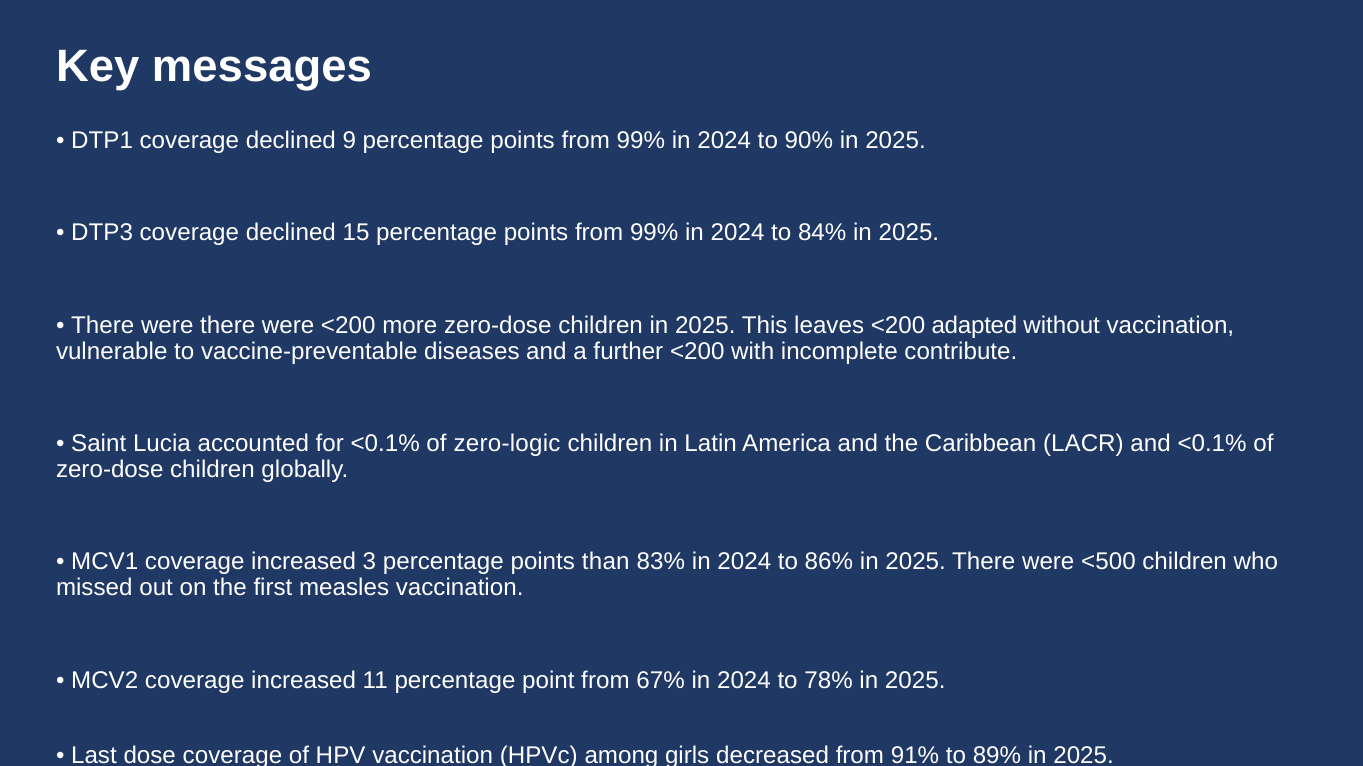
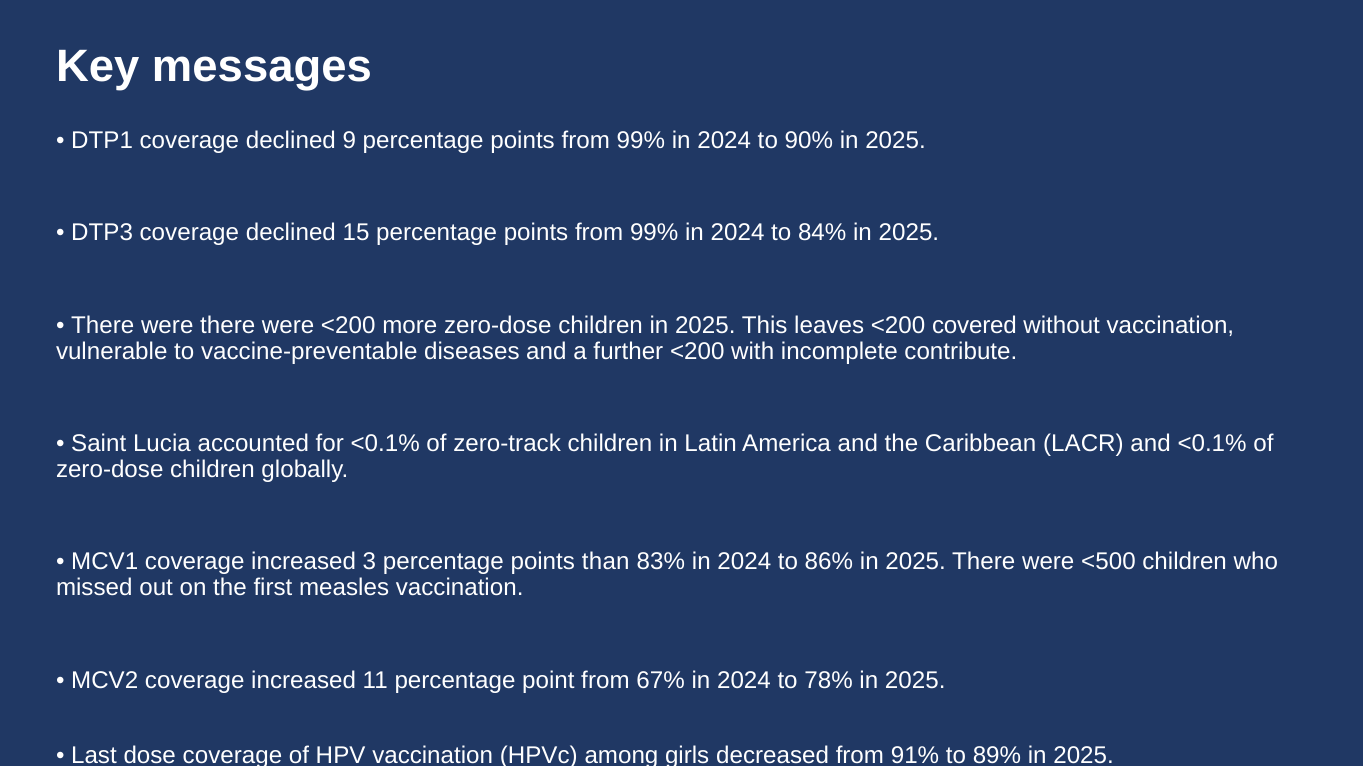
adapted: adapted -> covered (974, 325)
zero-logic: zero-logic -> zero-track (507, 444)
